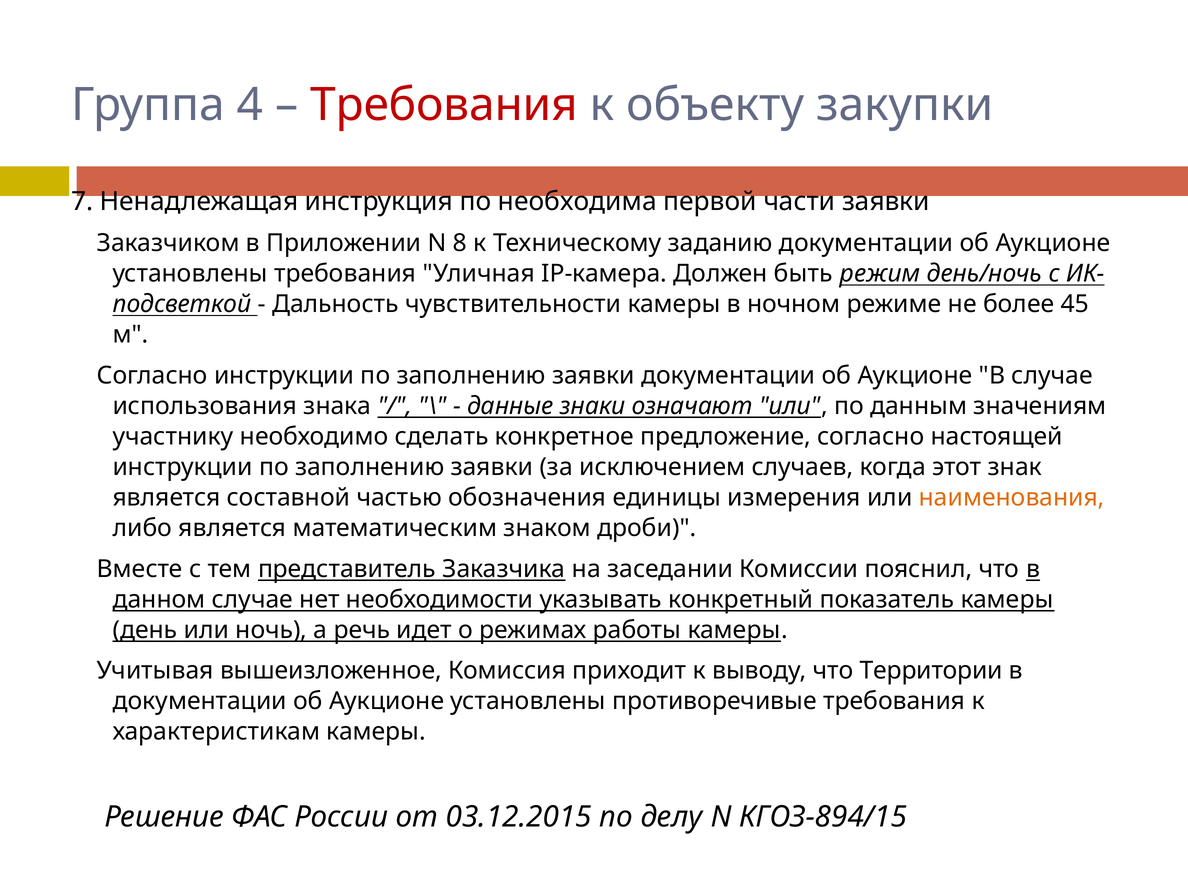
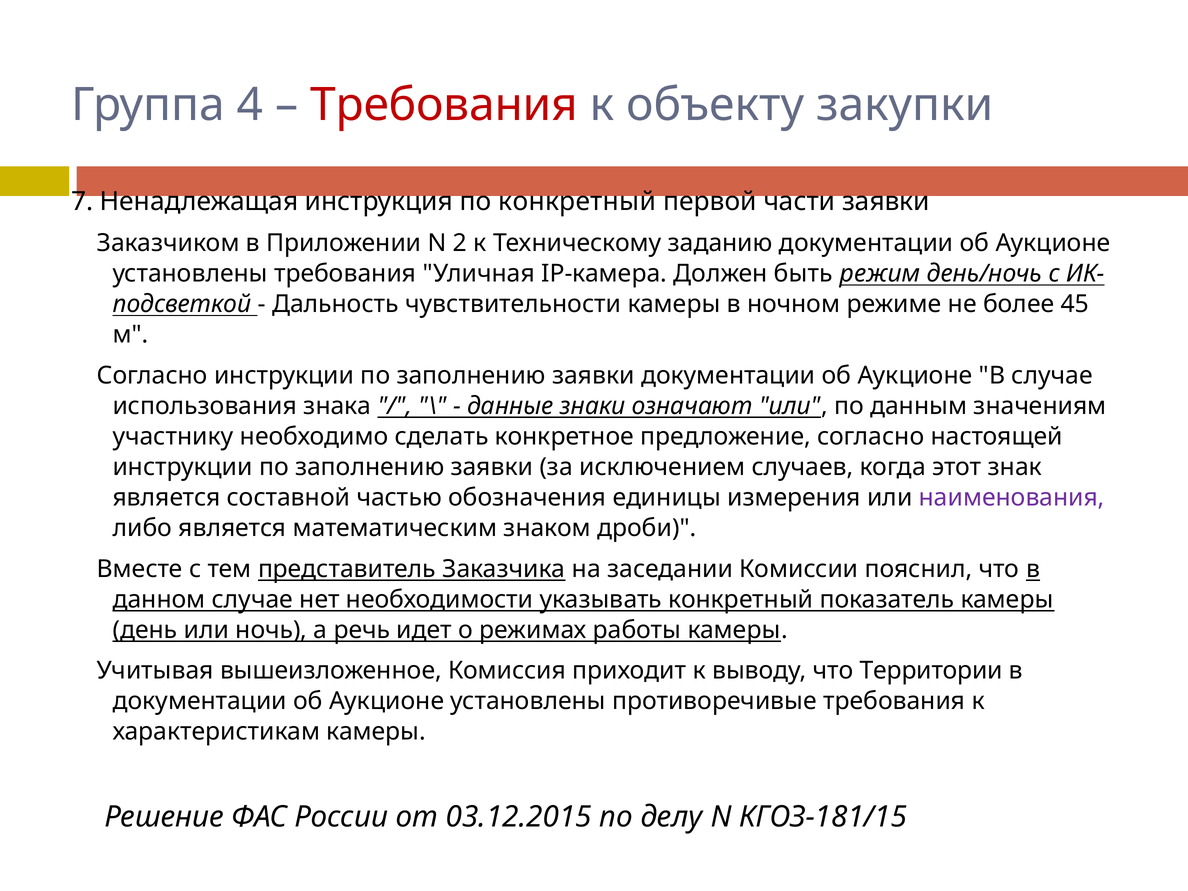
по необходима: необходима -> конкретный (577, 202)
8: 8 -> 2 (460, 243)
наименования colour: orange -> purple (1012, 497)
КГОЗ-894/15: КГОЗ-894/15 -> КГОЗ-181/15 (823, 817)
